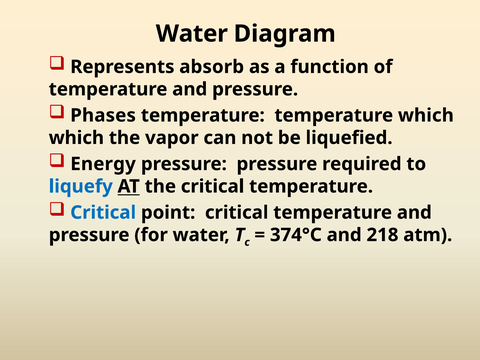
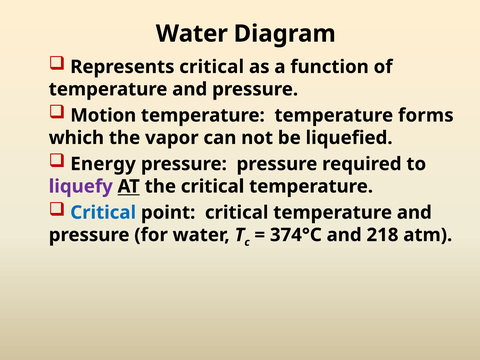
Represents absorb: absorb -> critical (212, 67)
Phases: Phases -> Motion (103, 115)
temperature which: which -> forms (426, 115)
liquefy colour: blue -> purple (81, 186)
